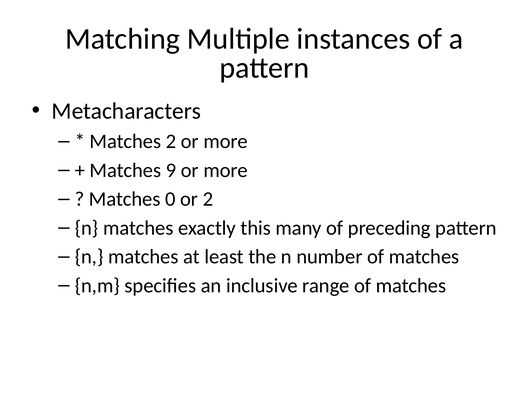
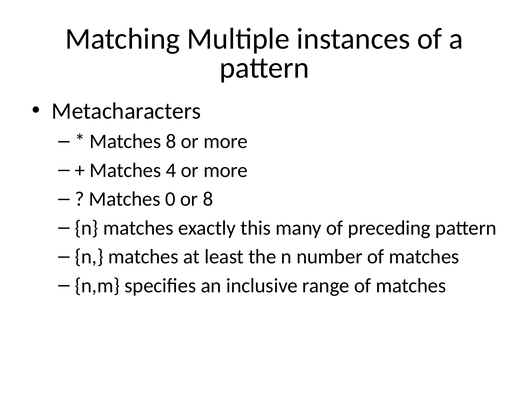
Matches 2: 2 -> 8 (171, 141)
9: 9 -> 4 (171, 170)
or 2: 2 -> 8 (208, 199)
